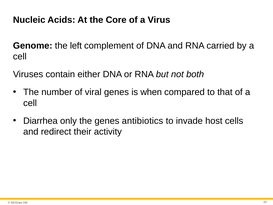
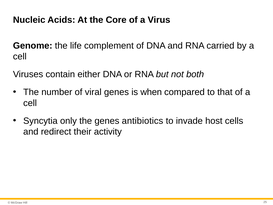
left: left -> life (76, 46)
Diarrhea: Diarrhea -> Syncytia (40, 121)
